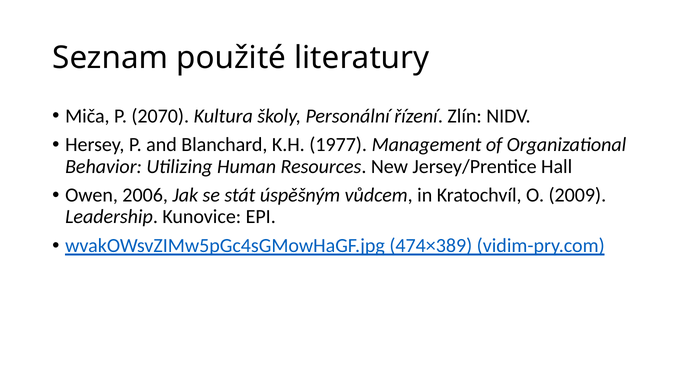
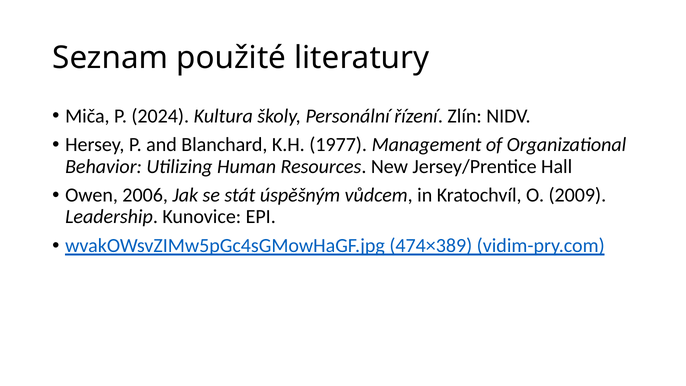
2070: 2070 -> 2024 (160, 116)
